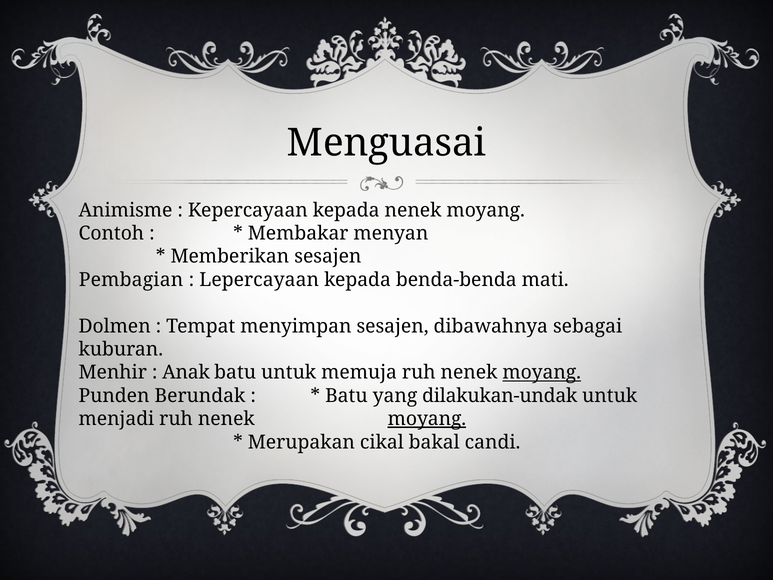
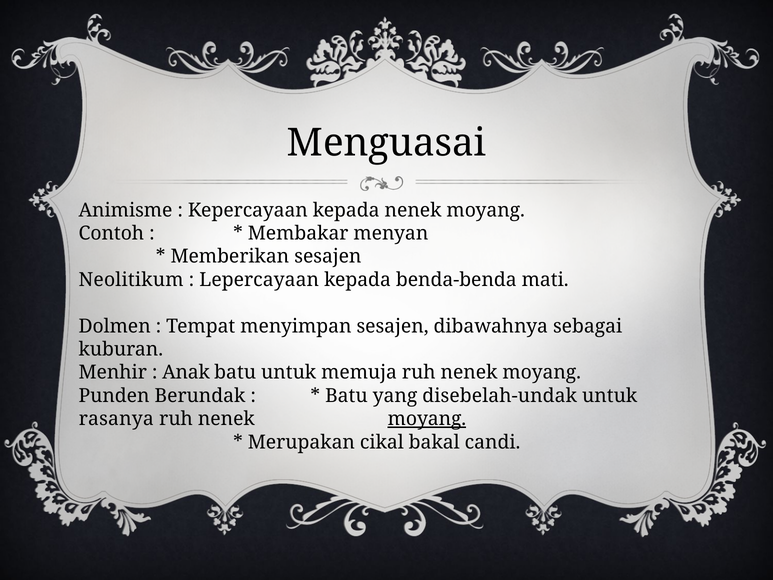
Pembagian: Pembagian -> Neolitikum (131, 280)
moyang underline: present -> none (542, 372)
dilakukan-undak: dilakukan-undak -> disebelah-undak (500, 396)
menjadi: menjadi -> rasanya (116, 419)
